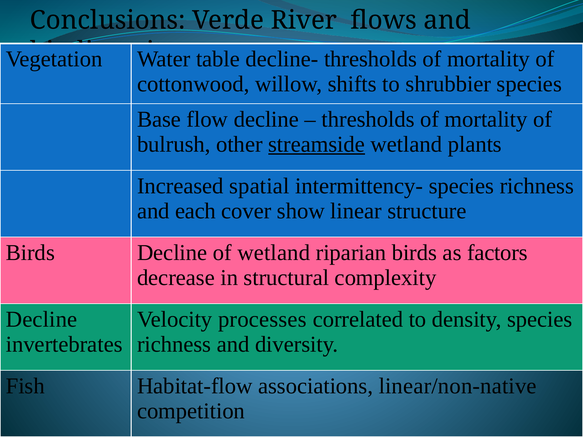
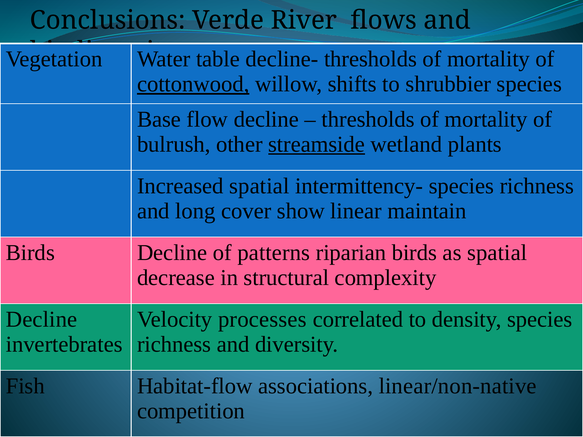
cottonwood underline: none -> present (193, 84)
each: each -> long (195, 211)
structure: structure -> maintain (427, 211)
of wetland: wetland -> patterns (274, 253)
as factors: factors -> spatial (497, 253)
